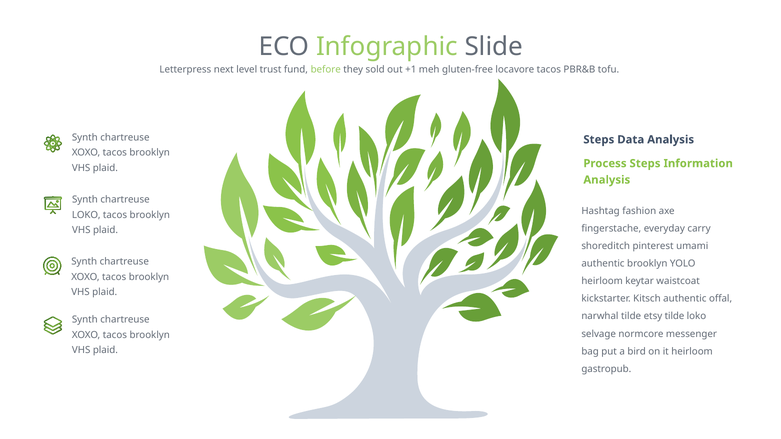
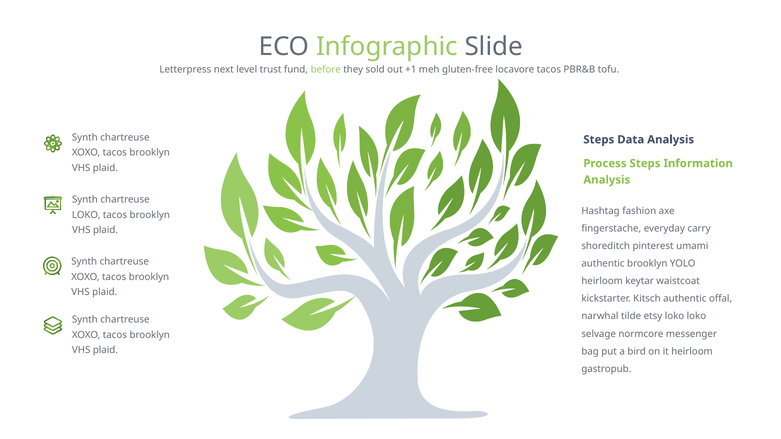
etsy tilde: tilde -> loko (675, 316)
